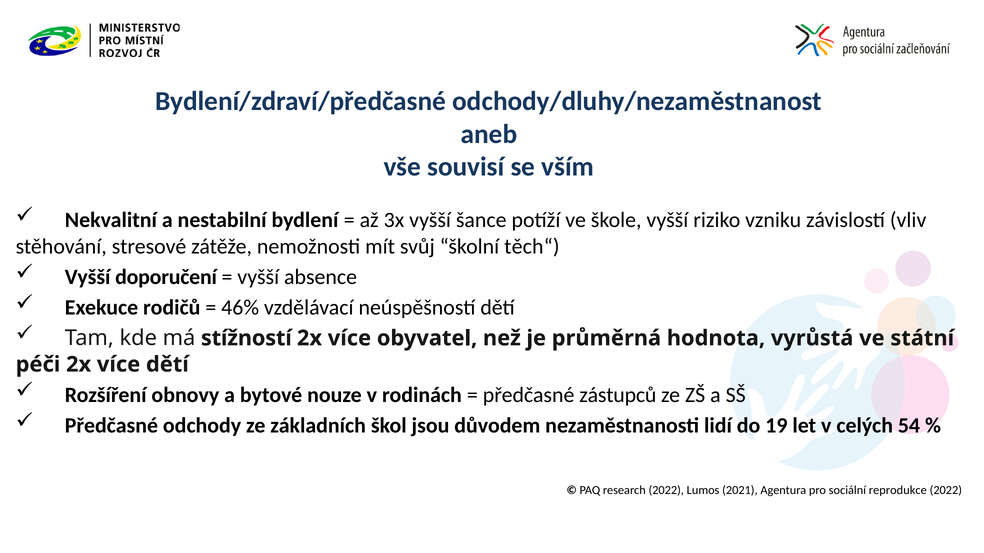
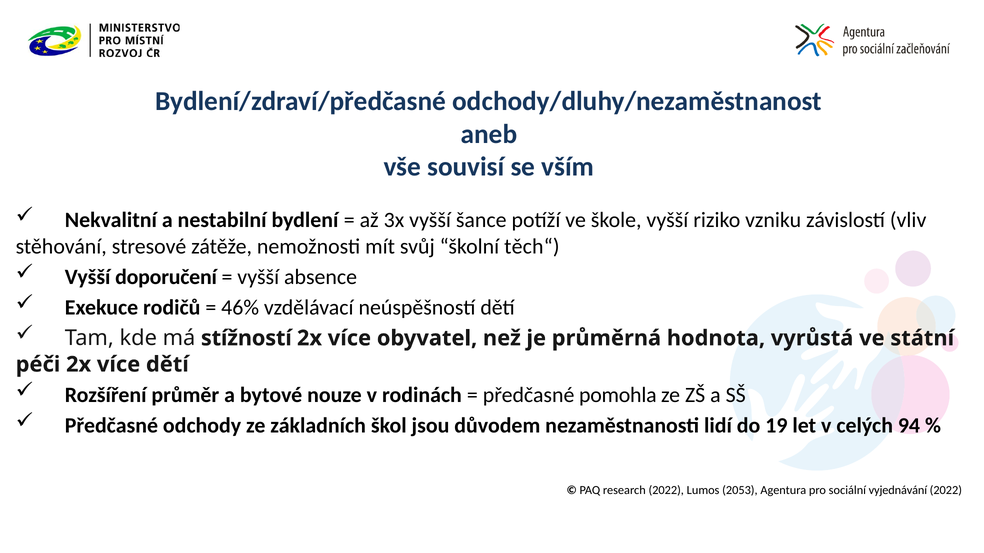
obnovy: obnovy -> průměr (185, 395)
zástupců: zástupců -> pomohla (618, 395)
54: 54 -> 94 (909, 426)
2021: 2021 -> 2053 (740, 491)
reprodukce: reprodukce -> vyjednávání (898, 491)
